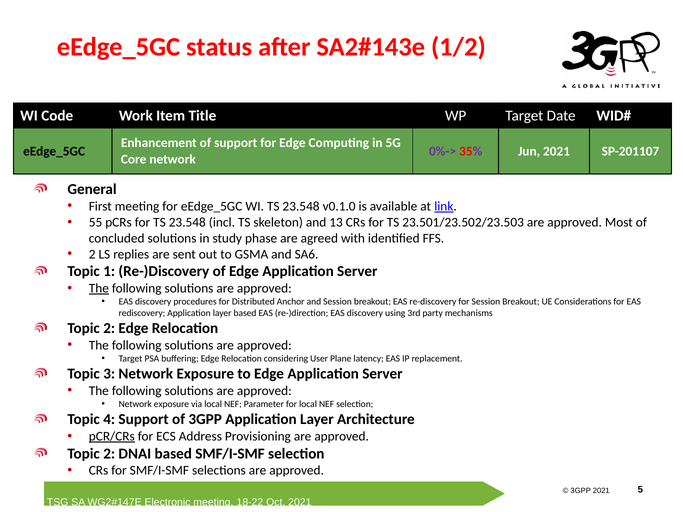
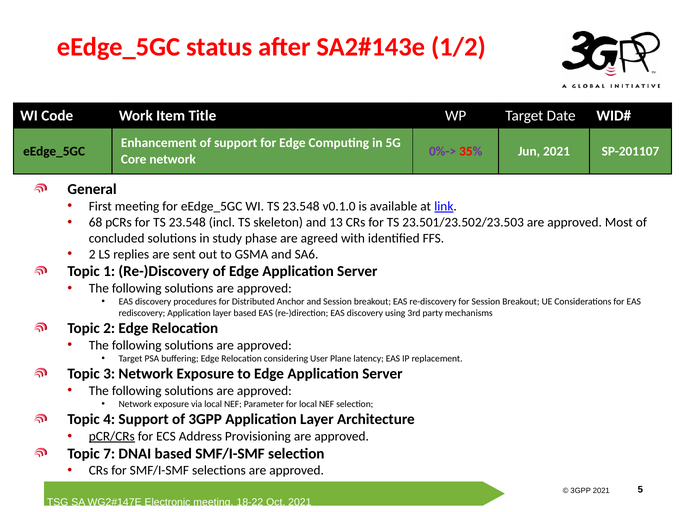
55: 55 -> 68 (96, 222)
The underline: present -> none (99, 289)
2: 2 -> 7 (109, 454)
